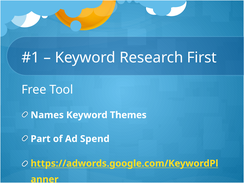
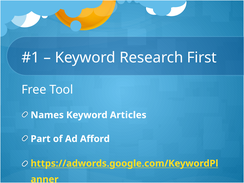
Themes: Themes -> Articles (128, 115)
Spend: Spend -> Afford (95, 139)
